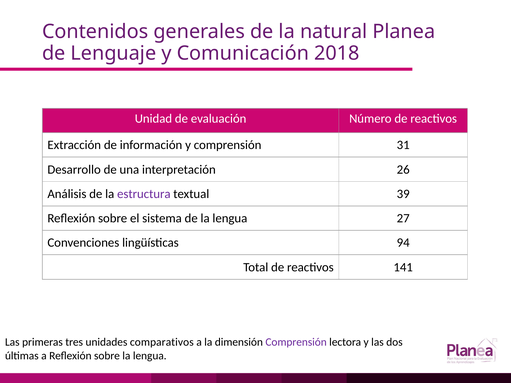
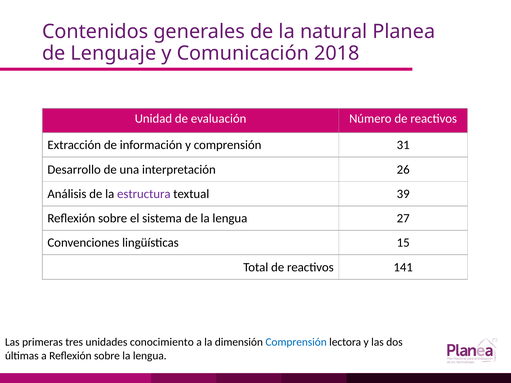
94: 94 -> 15 (403, 243)
comparativos: comparativos -> conocimiento (162, 342)
Comprensión colour: purple -> blue (296, 342)
